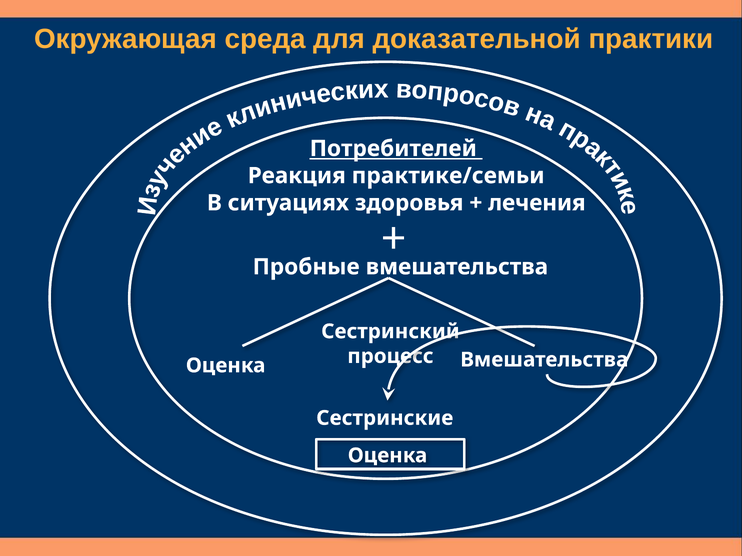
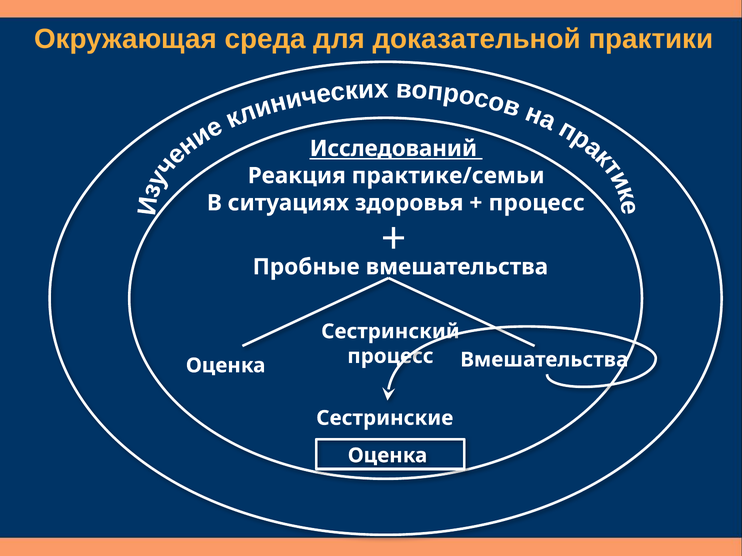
Потребителей: Потребителей -> Исследований (393, 149)
лечения: лечения -> процесс (537, 203)
